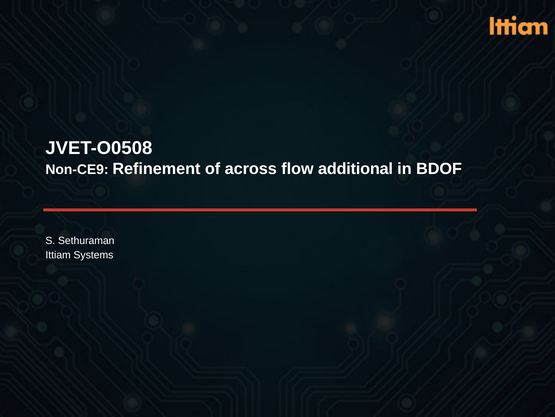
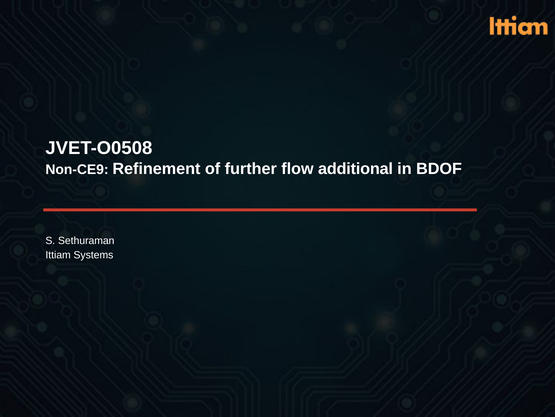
across: across -> further (251, 168)
